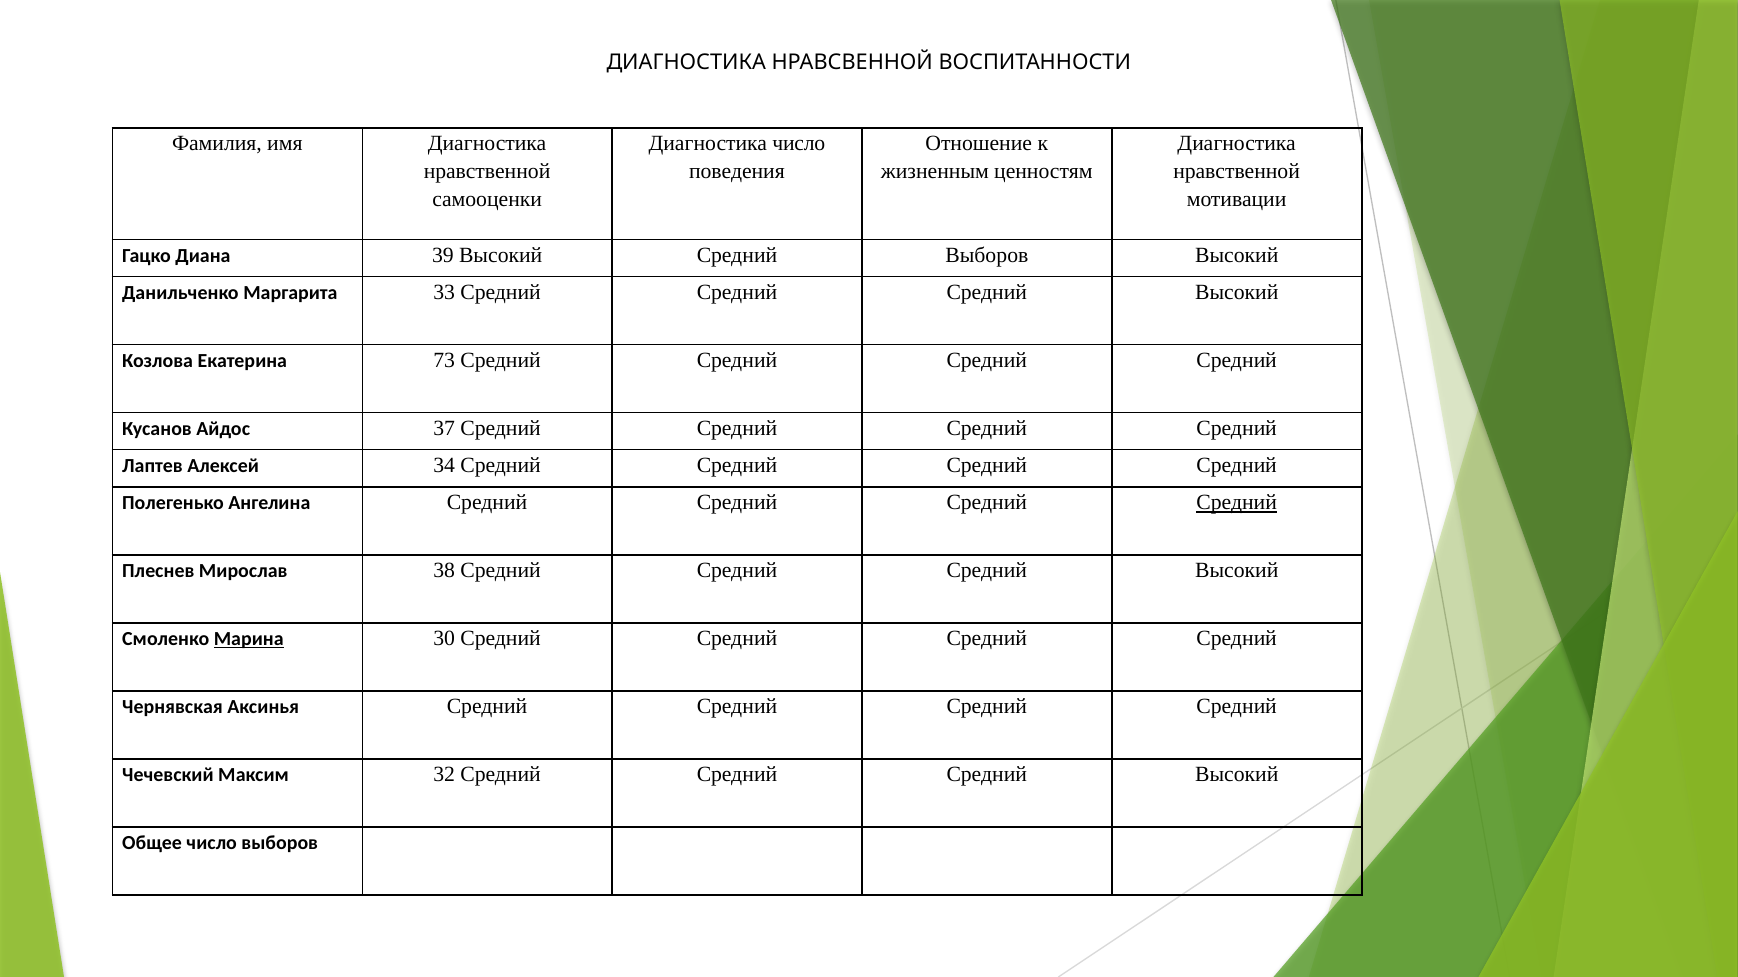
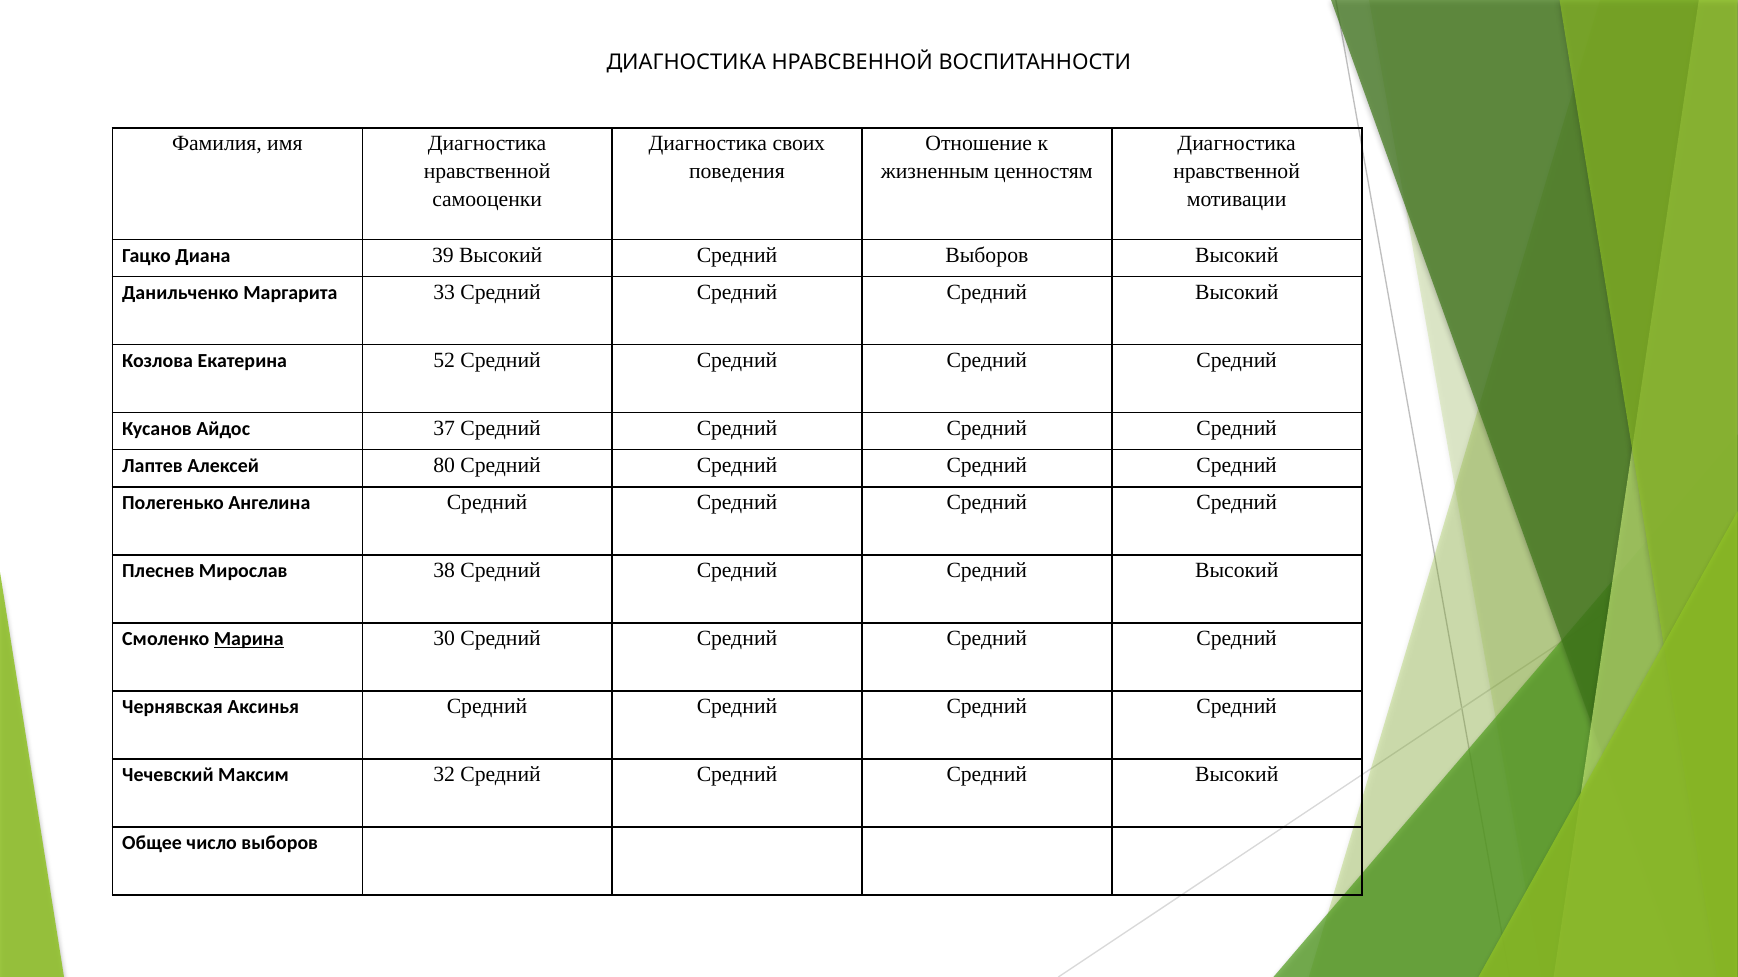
Диагностика число: число -> своих (799, 144)
73: 73 -> 52 (444, 361)
34: 34 -> 80 (444, 466)
Средний underline: present -> none (1237, 503)
